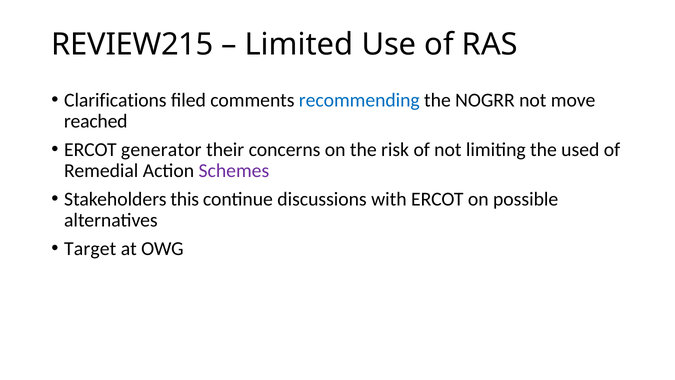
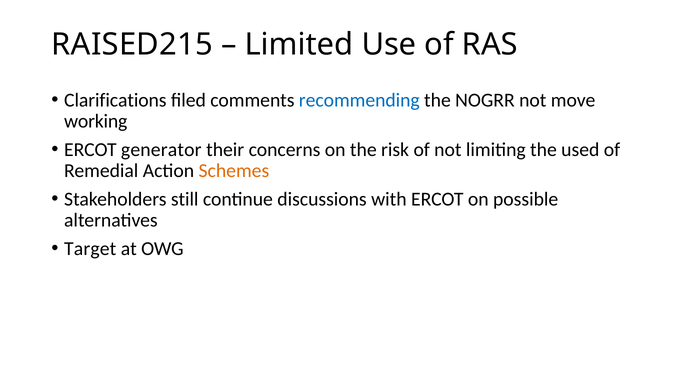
REVIEW215: REVIEW215 -> RAISED215 (132, 44)
reached: reached -> working (96, 121)
Schemes colour: purple -> orange (234, 171)
this: this -> still (185, 199)
